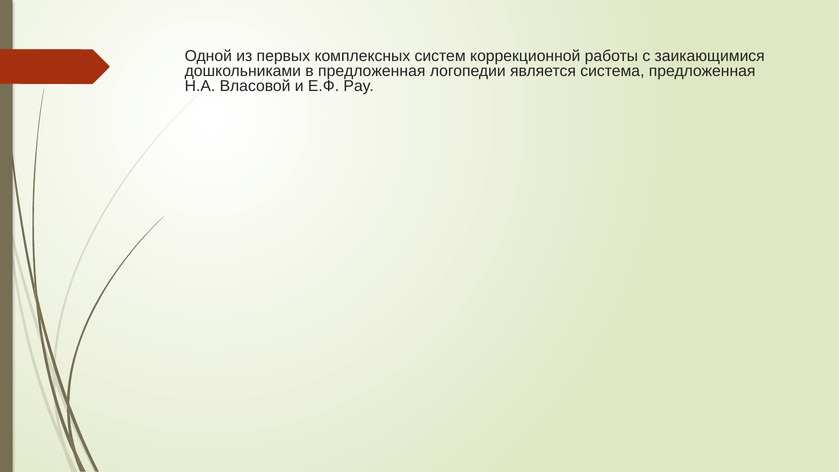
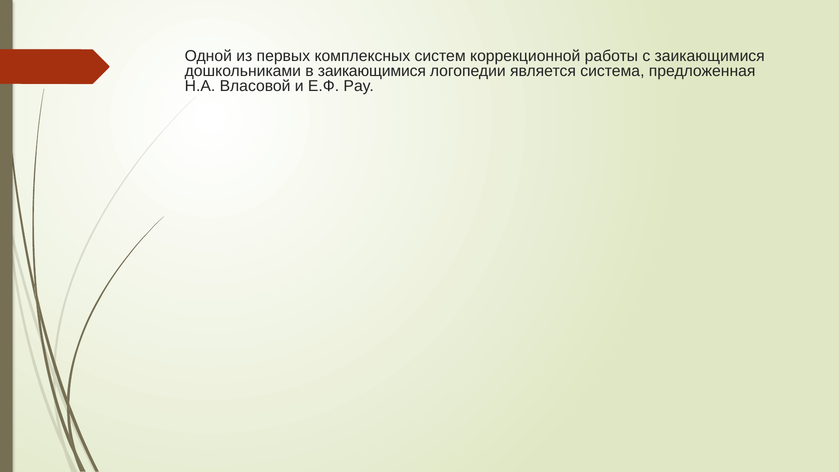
в предложенная: предложенная -> заикающимися (372, 71)
